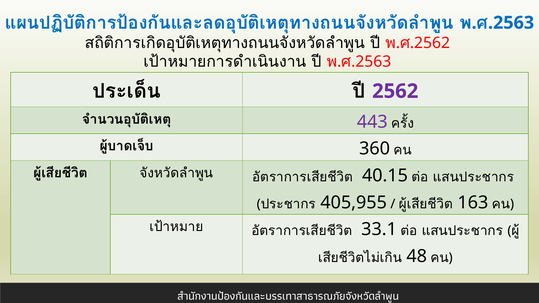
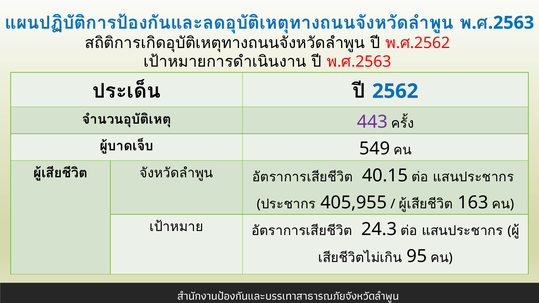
2562 colour: purple -> blue (395, 91)
360: 360 -> 549 (375, 149)
33.1: 33.1 -> 24.3 (379, 229)
48: 48 -> 95 (417, 256)
